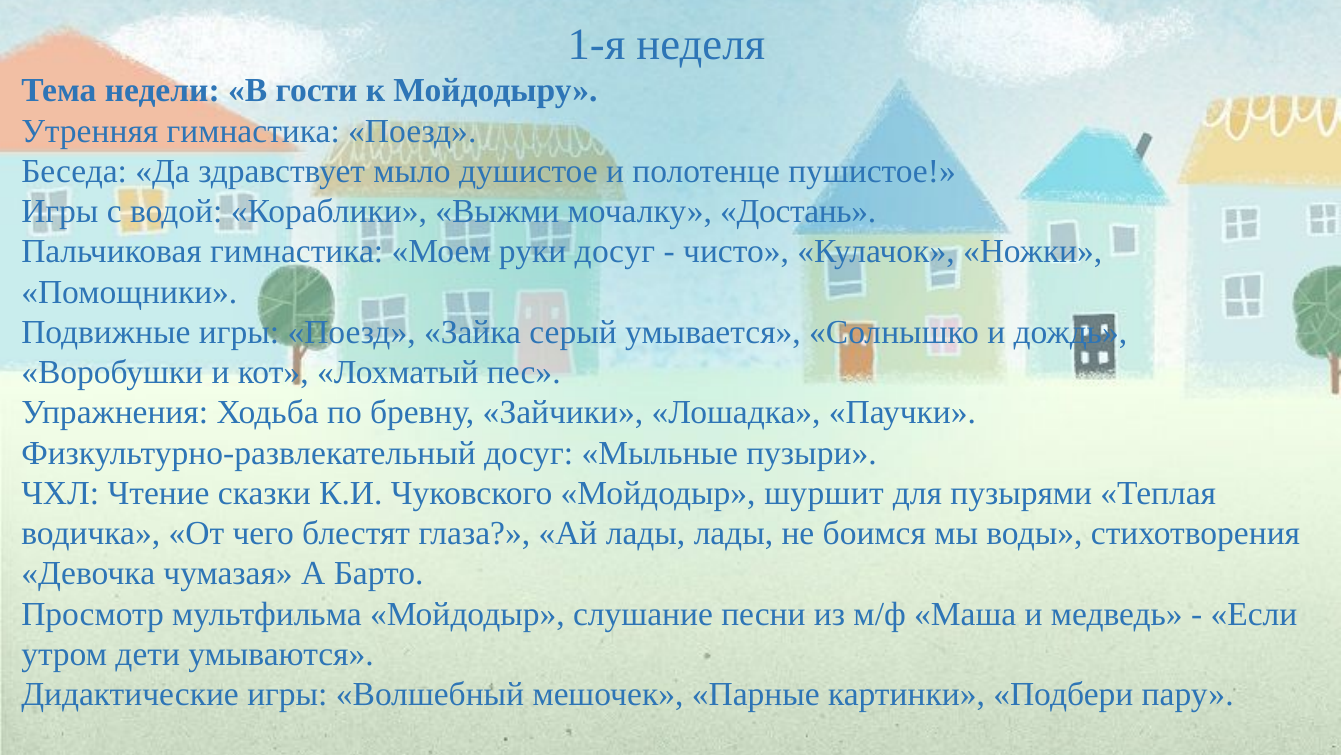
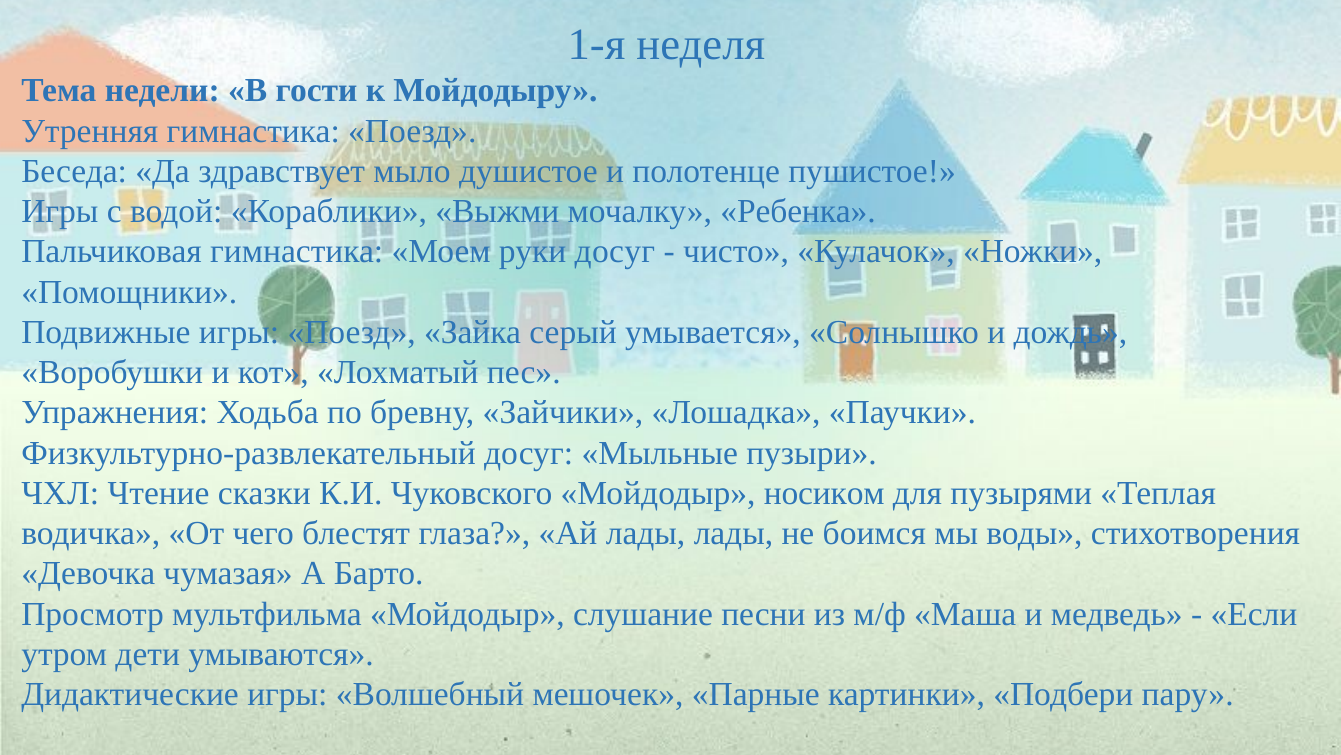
Достань: Достань -> Ребенка (798, 211)
шуршит: шуршит -> носиком (824, 493)
